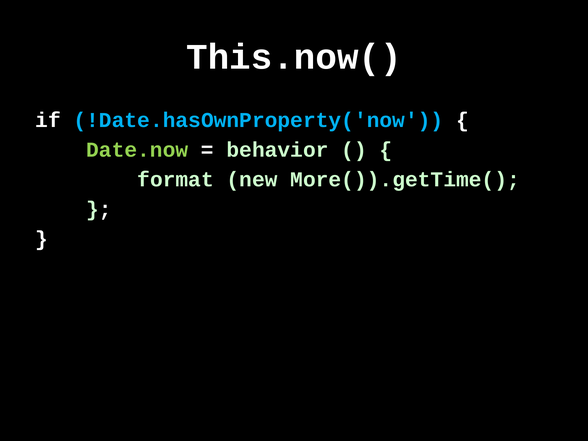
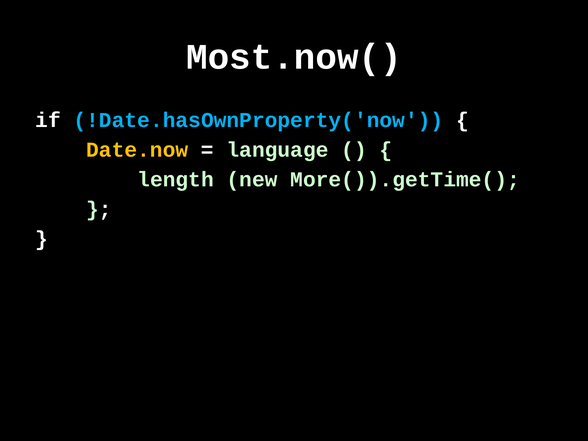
This.now(: This.now( -> Most.now( (294, 57)
Date.now colour: light green -> yellow (137, 150)
behavior: behavior -> language (278, 150)
format: format -> length (176, 179)
